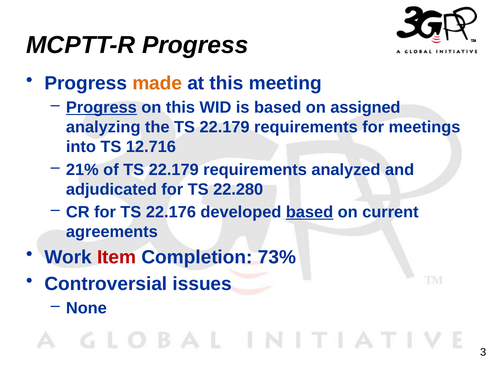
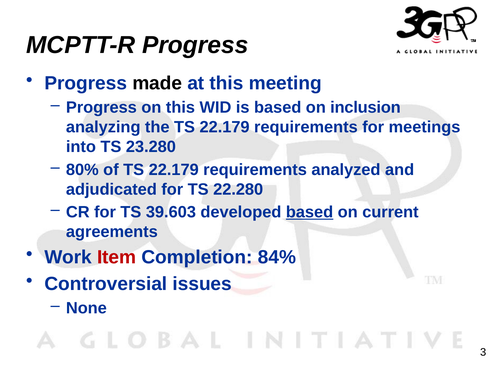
made colour: orange -> black (157, 83)
Progress underline: present -> none (101, 108)
assigned: assigned -> inclusion (365, 108)
12.716: 12.716 -> 23.280 (151, 147)
21%: 21% -> 80% (82, 170)
22.176: 22.176 -> 39.603 (171, 212)
73%: 73% -> 84% (277, 257)
